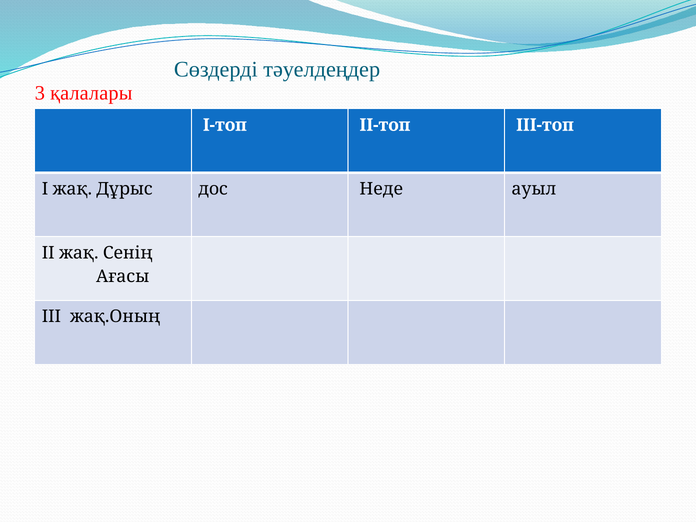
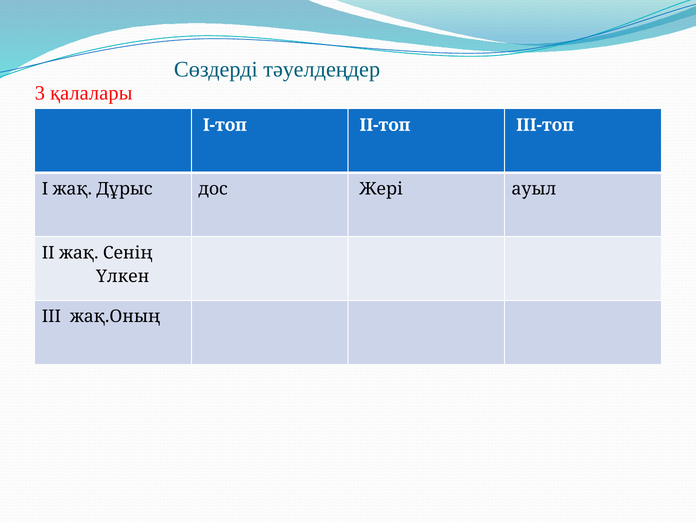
Неде: Неде -> Жері (381, 189)
Ағасы: Ағасы -> Үлкен (123, 276)
